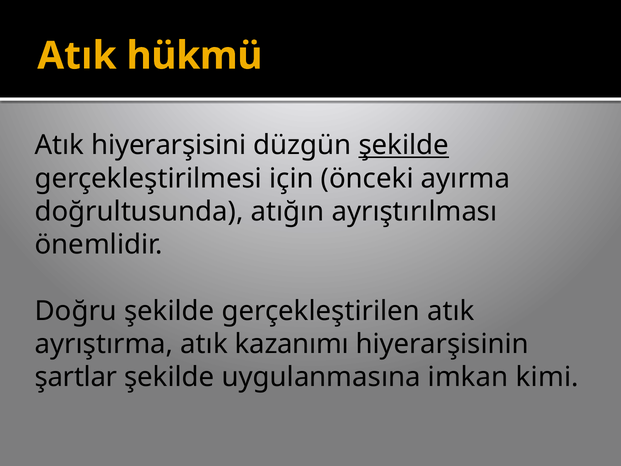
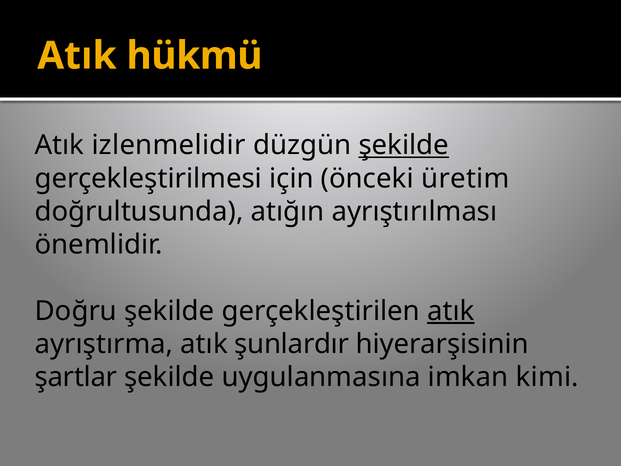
hiyerarşisini: hiyerarşisini -> izlenmelidir (169, 145)
ayırma: ayırma -> üretim (465, 178)
atık underline: none -> present (451, 311)
kazanımı: kazanımı -> şunlardır (292, 344)
